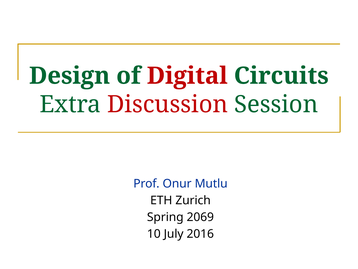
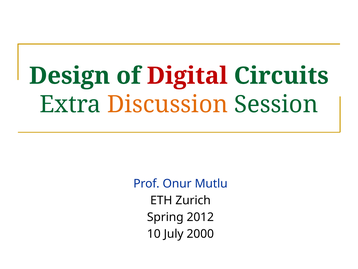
Discussion colour: red -> orange (167, 104)
2069: 2069 -> 2012 (200, 217)
2016: 2016 -> 2000 (200, 234)
